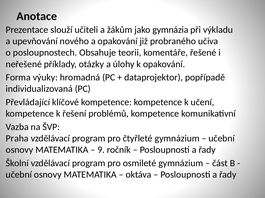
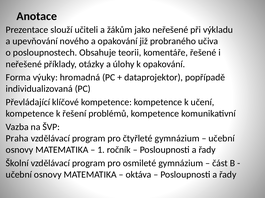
jako gymnázia: gymnázia -> neřešené (170, 30)
9: 9 -> 1 (101, 150)
